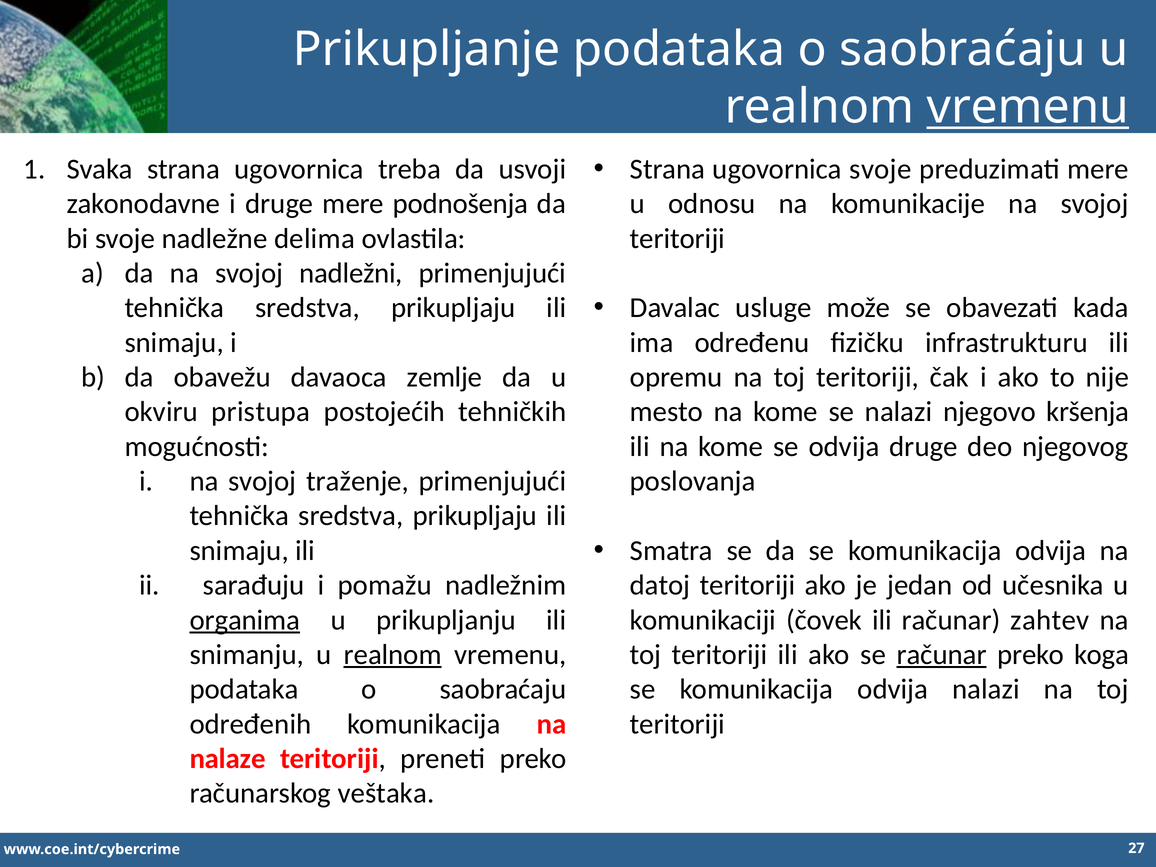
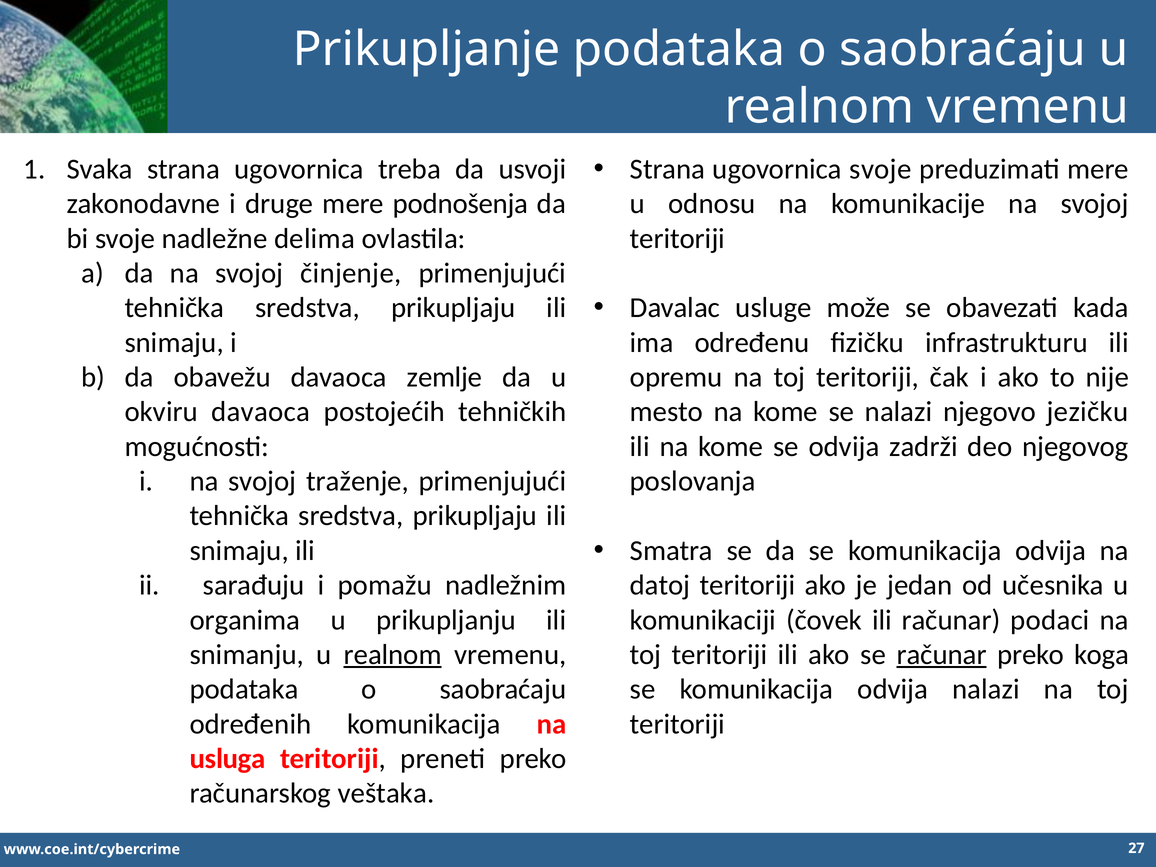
vremenu underline: present -> none (1028, 107)
nadležni: nadležni -> činjenje (351, 273)
okviru pristupa: pristupa -> davaoca (261, 412)
kršenja: kršenja -> jezičku (1087, 412)
odvija druge: druge -> zadrži (923, 447)
organima underline: present -> none (245, 620)
zahtev: zahtev -> podaci (1050, 620)
nalaze: nalaze -> usluga (228, 759)
